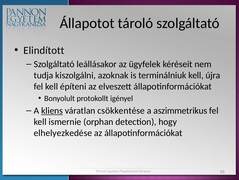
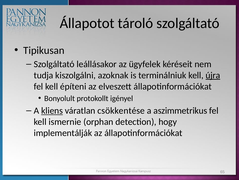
Elindított: Elindított -> Tipikusan (44, 50)
újra underline: none -> present (213, 75)
elhelyezkedése: elhelyezkedése -> implementálják (63, 133)
